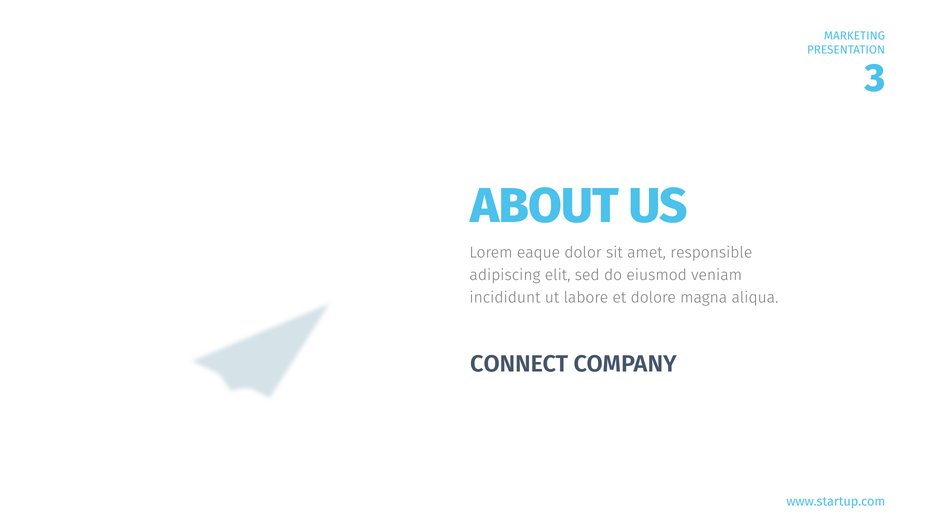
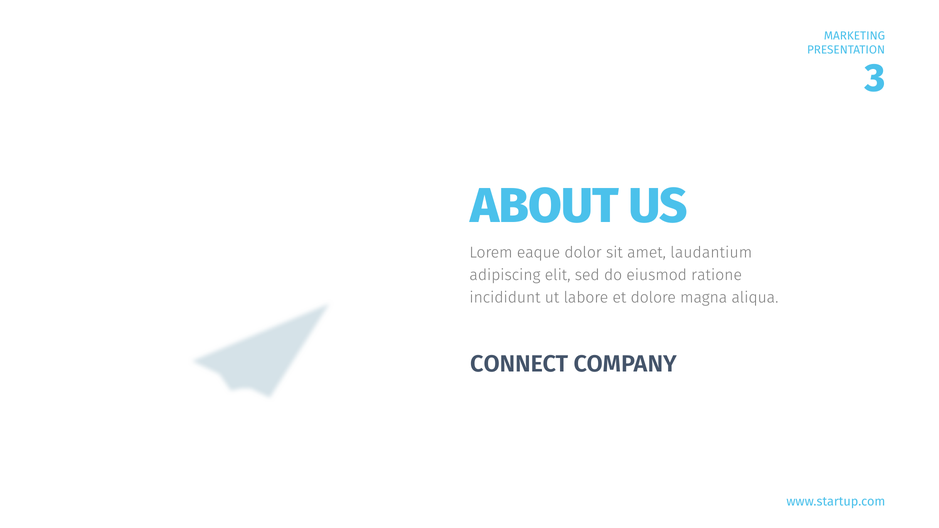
responsible: responsible -> laudantium (711, 253)
veniam: veniam -> ratione (717, 275)
